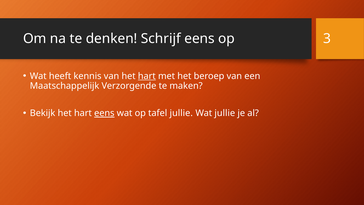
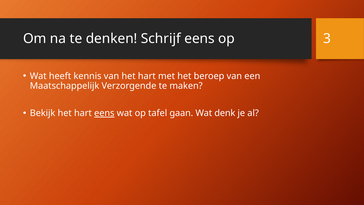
hart underline: present -> none (147, 76)
tafel jullie: jullie -> gaan (181, 113)
Wat jullie: jullie -> denk (225, 113)
